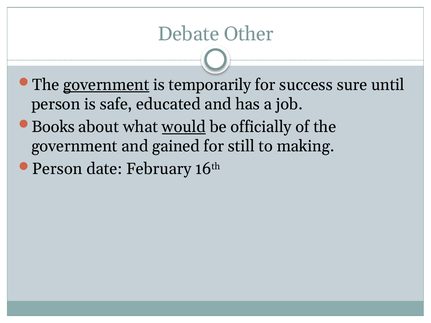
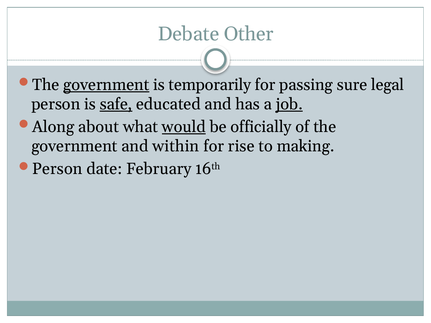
success: success -> passing (306, 85)
until: until -> legal (388, 85)
safe underline: none -> present (116, 104)
job underline: none -> present (289, 104)
Books: Books -> Along (53, 127)
gained: gained -> within (176, 146)
still: still -> rise (241, 146)
